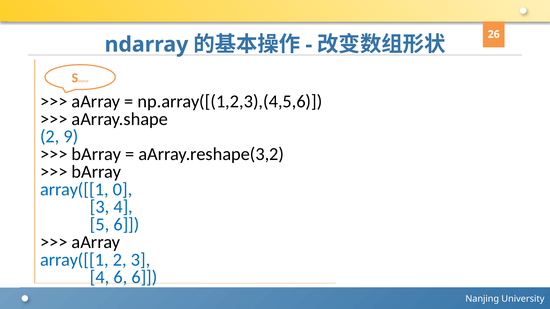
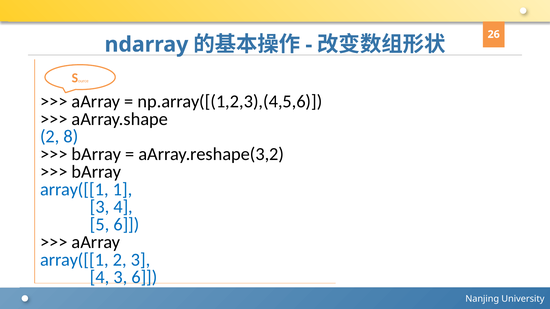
9: 9 -> 8 (71, 137)
0: 0 -> 1 (123, 190)
4 6: 6 -> 3 (120, 278)
